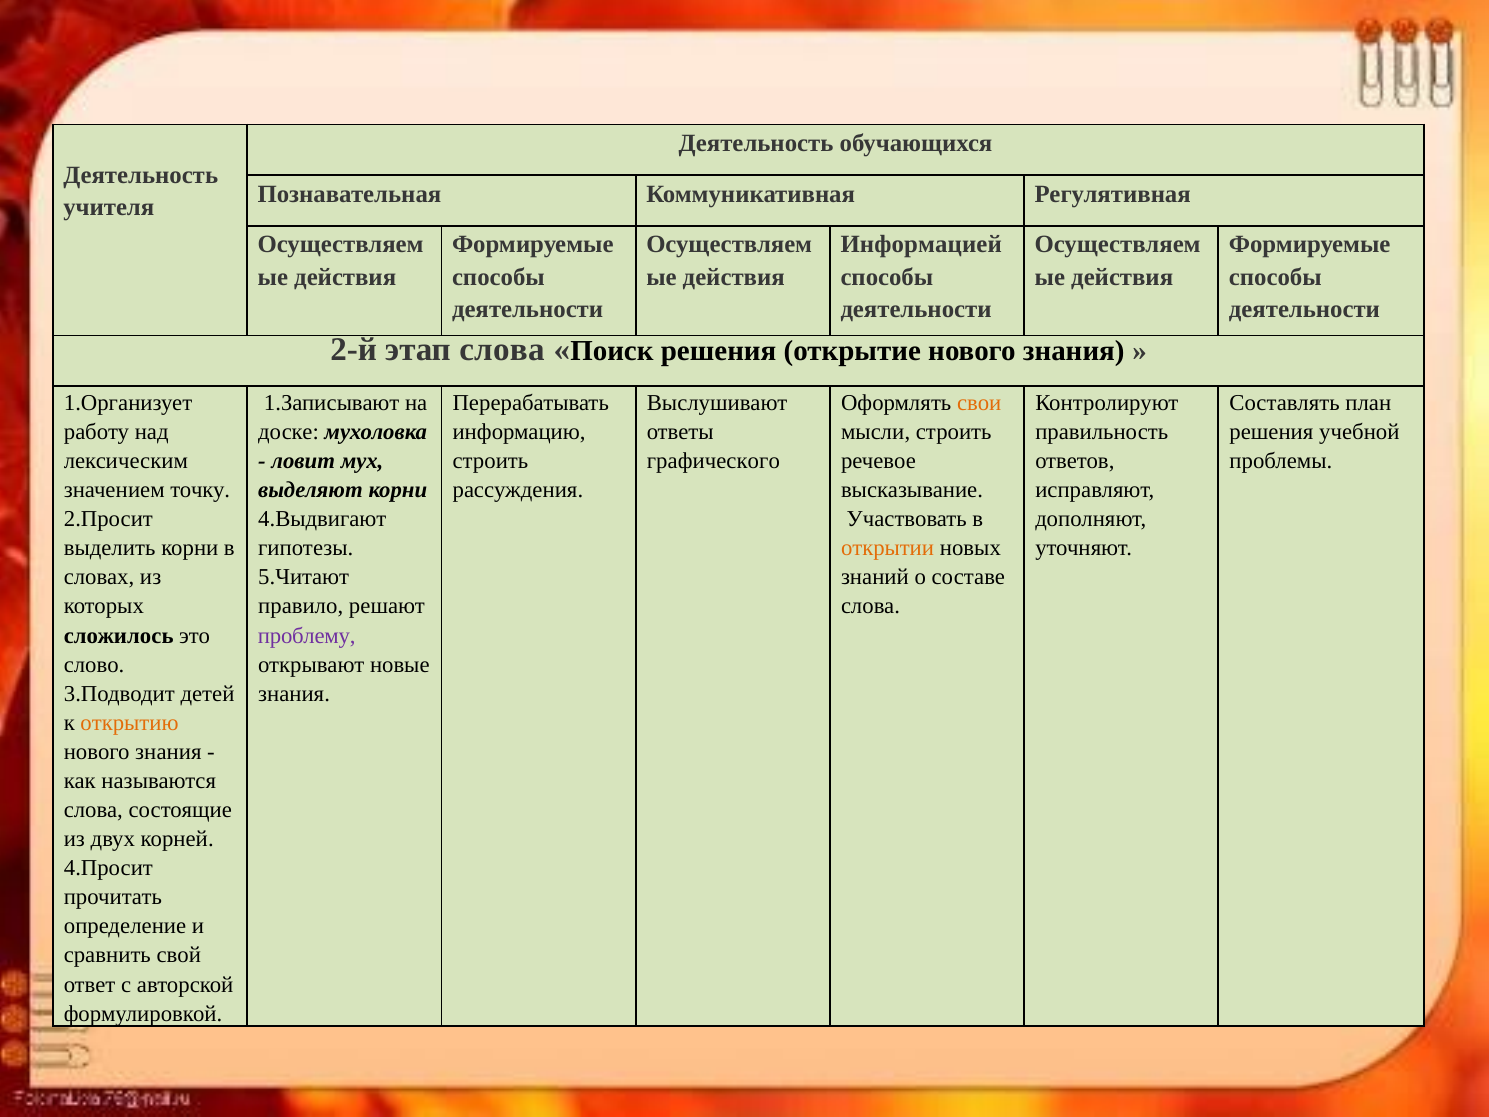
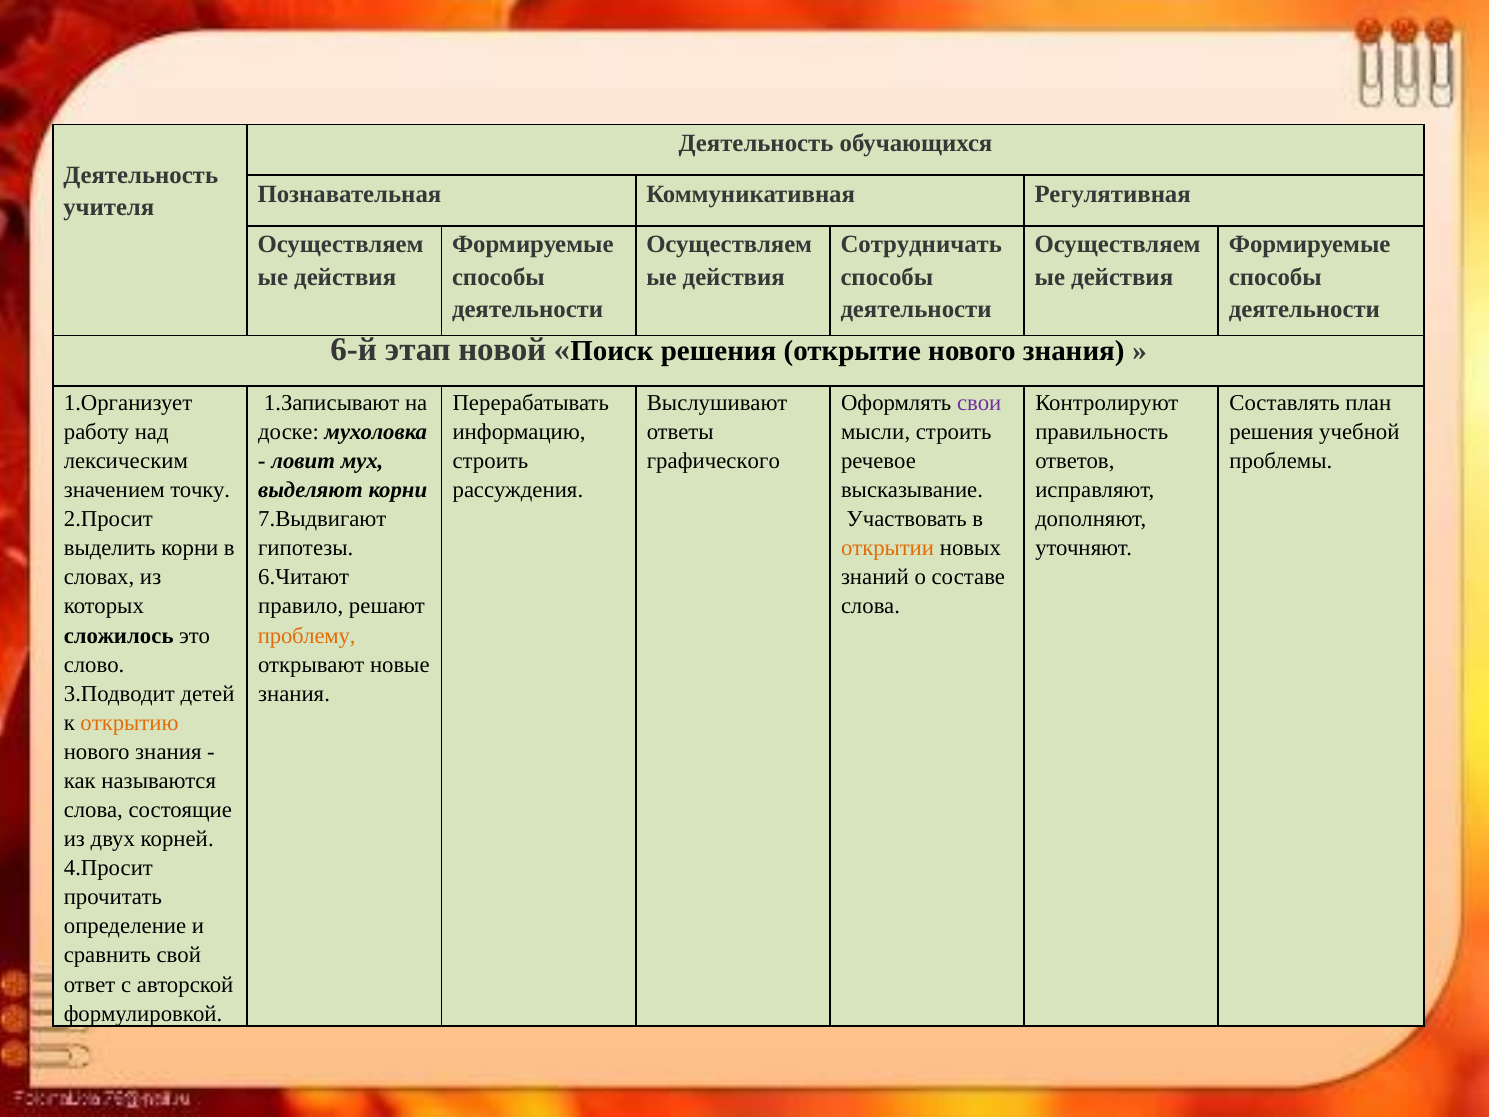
Информацией: Информацией -> Сотрудничать (921, 245)
2-й: 2-й -> 6-й (354, 350)
этап слова: слова -> новой (502, 350)
свои colour: orange -> purple (979, 403)
4.Выдвигают: 4.Выдвигают -> 7.Выдвигают (322, 519)
5.Читают: 5.Читают -> 6.Читают (304, 577)
проблему colour: purple -> orange (307, 635)
